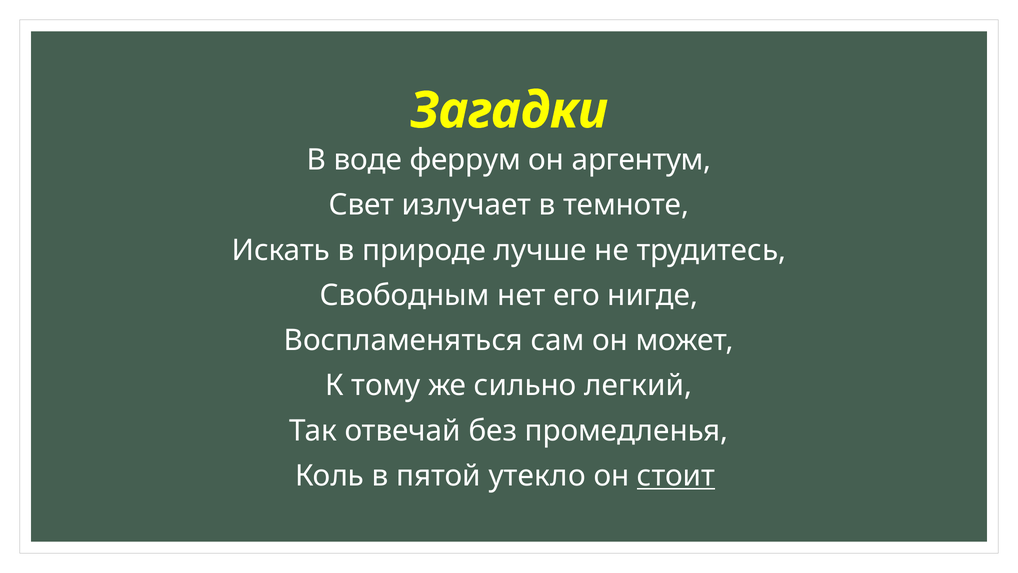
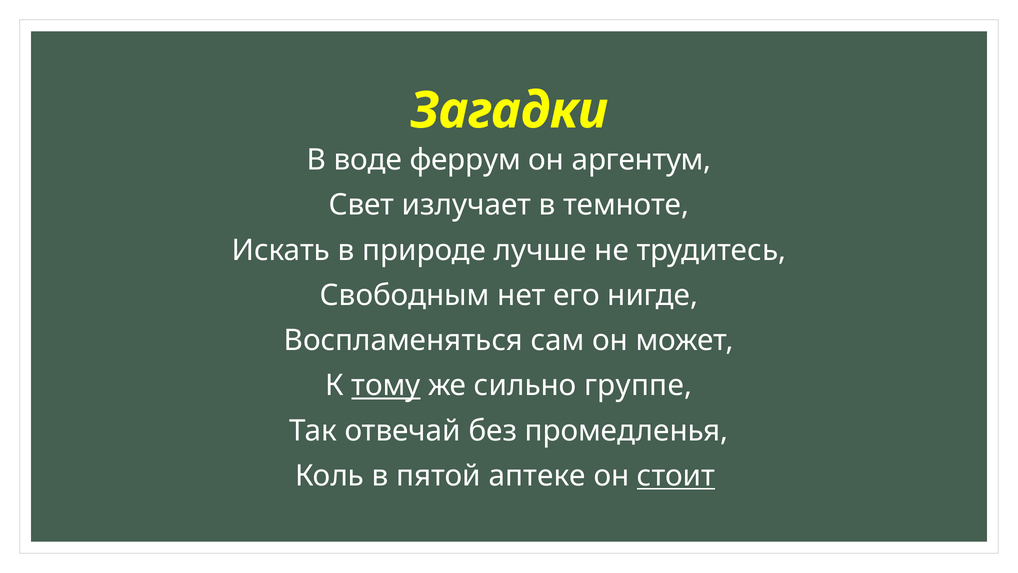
тому underline: none -> present (386, 385)
легкий: легкий -> группе (638, 385)
утекло: утекло -> аптеке (537, 476)
